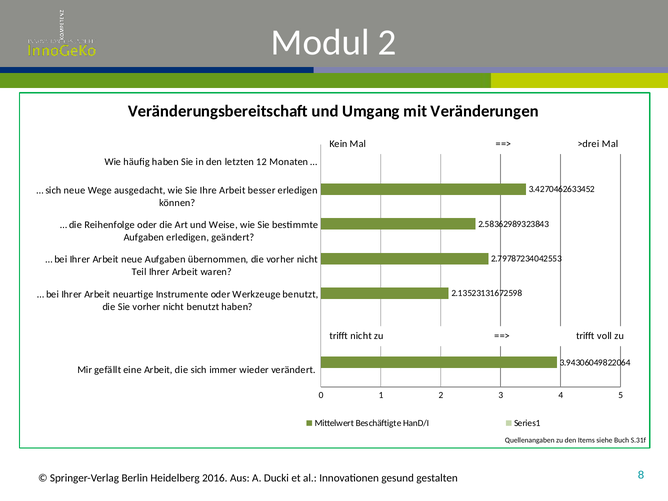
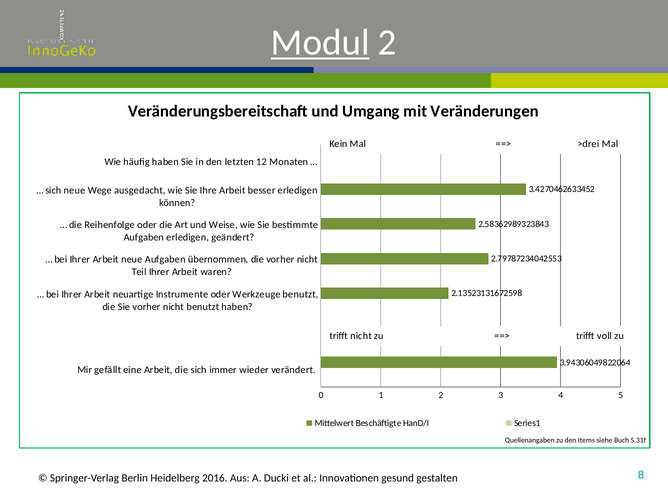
Modul underline: none -> present (320, 43)
